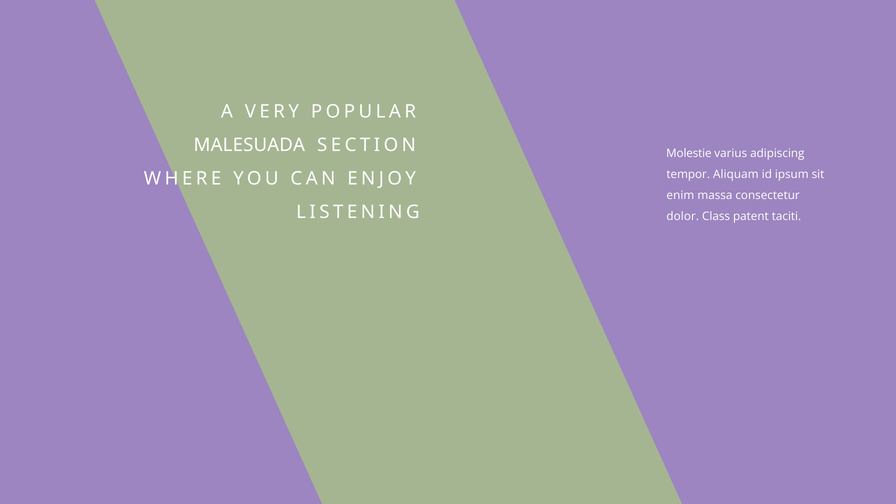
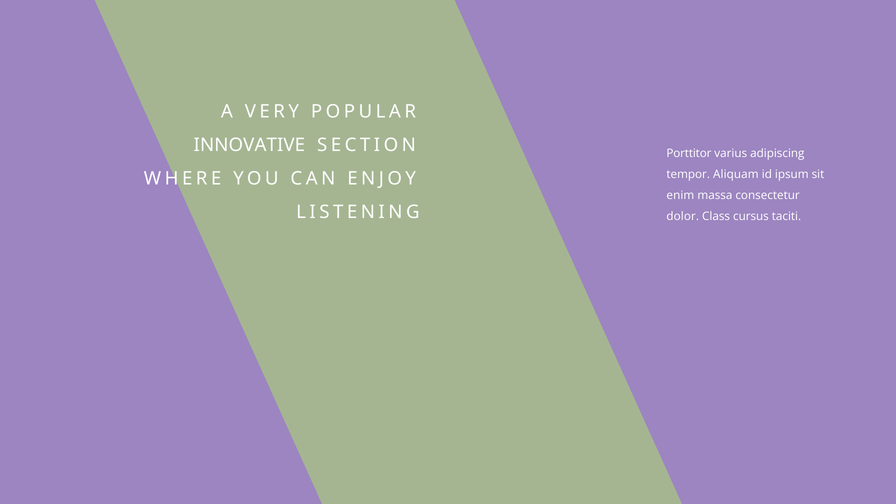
MALESUADA: MALESUADA -> INNOVATIVE (249, 145)
Molestie: Molestie -> Porttitor (689, 153)
patent: patent -> cursus (751, 216)
